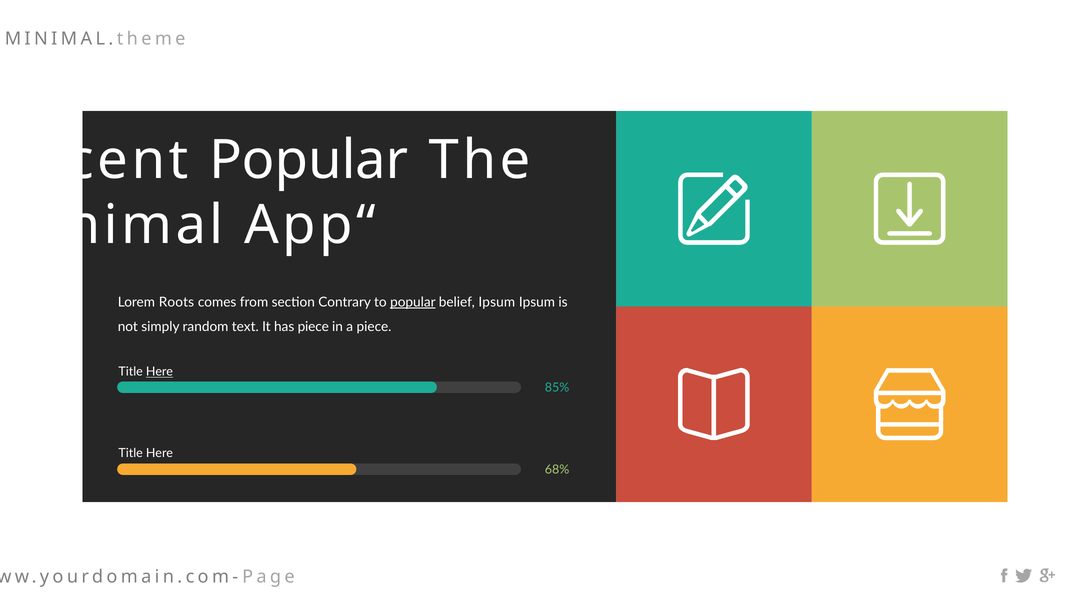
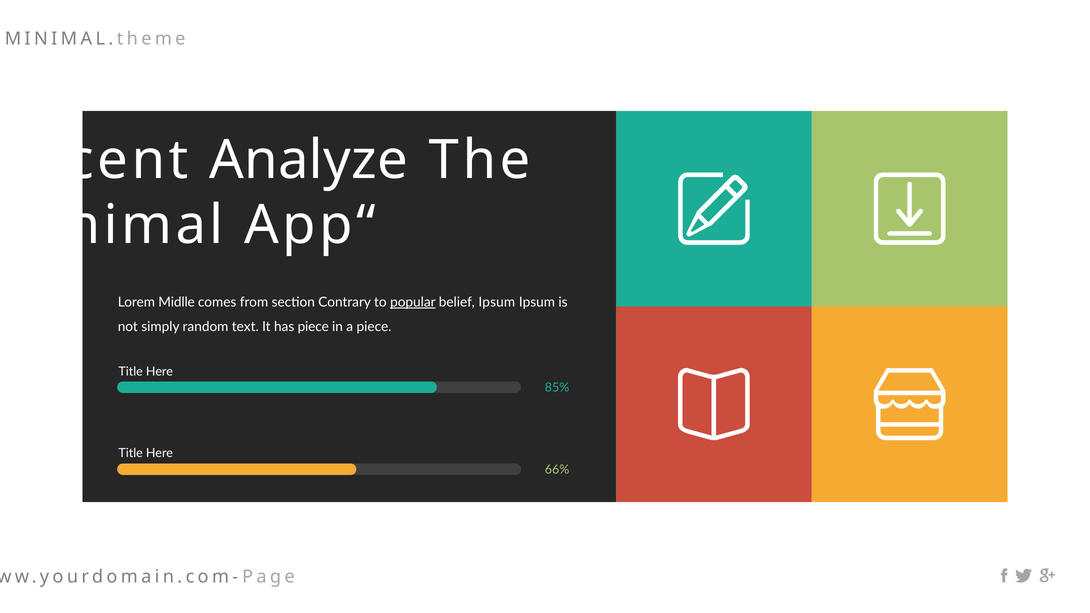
Popular: Popular -> Analyze (308, 160)
Roots: Roots -> Midlle (177, 302)
Here underline: present -> none (159, 372)
68%: 68% -> 66% (557, 470)
